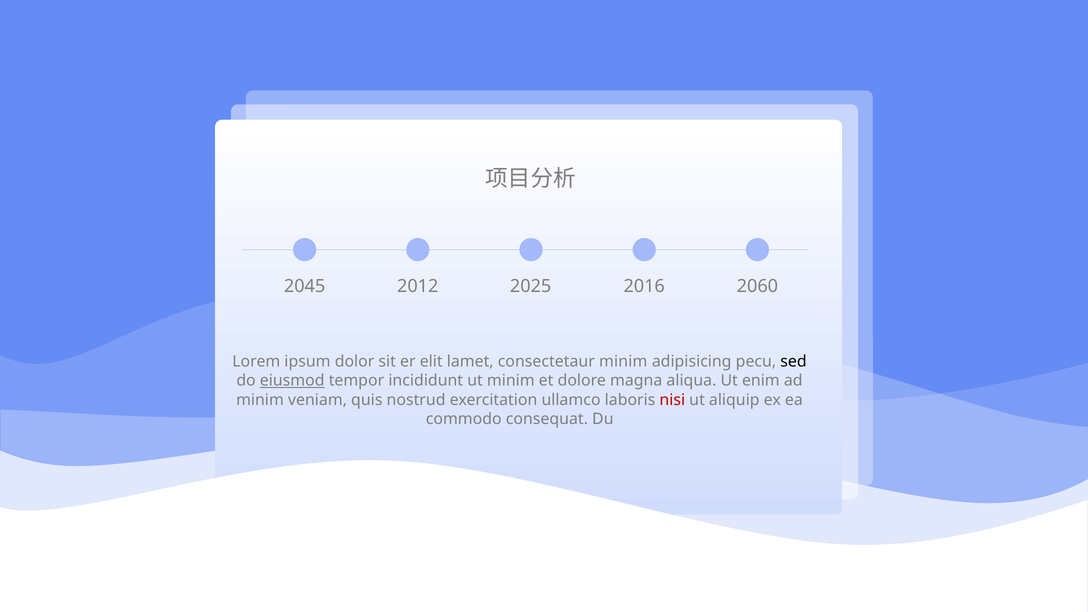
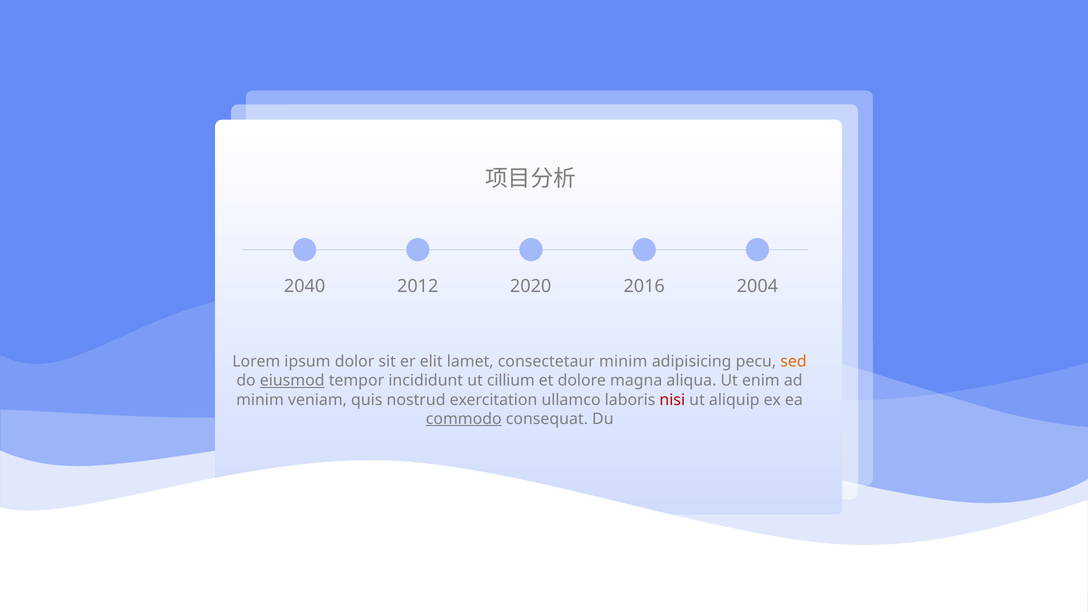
2045: 2045 -> 2040 (305, 286)
2025: 2025 -> 2020 (531, 286)
2060: 2060 -> 2004 (757, 286)
sed colour: black -> orange (793, 362)
ut minim: minim -> cillium (511, 381)
commodo underline: none -> present (464, 419)
